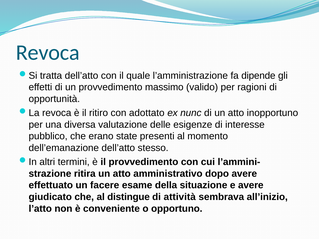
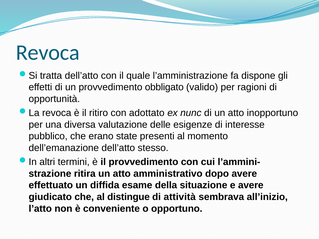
dipende: dipende -> dispone (258, 76)
massimo: massimo -> obbligato (164, 87)
facere: facere -> diffida (105, 185)
